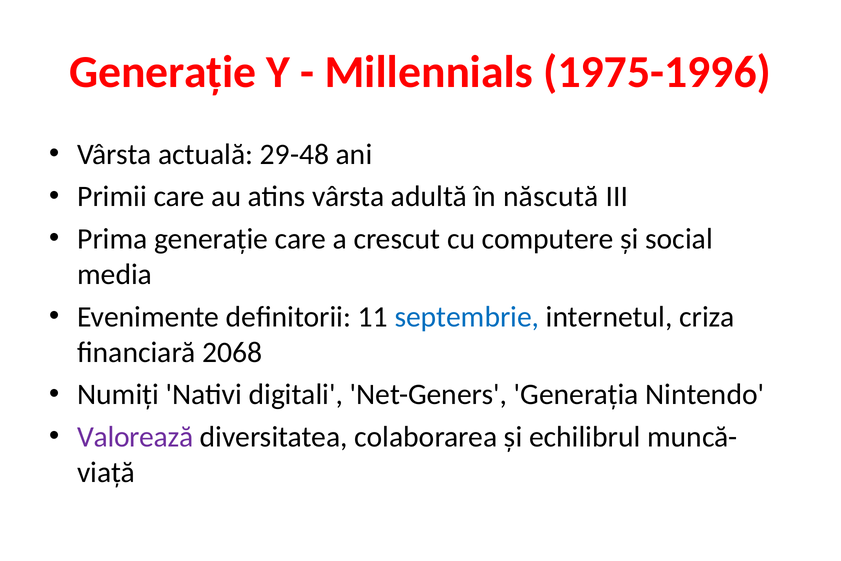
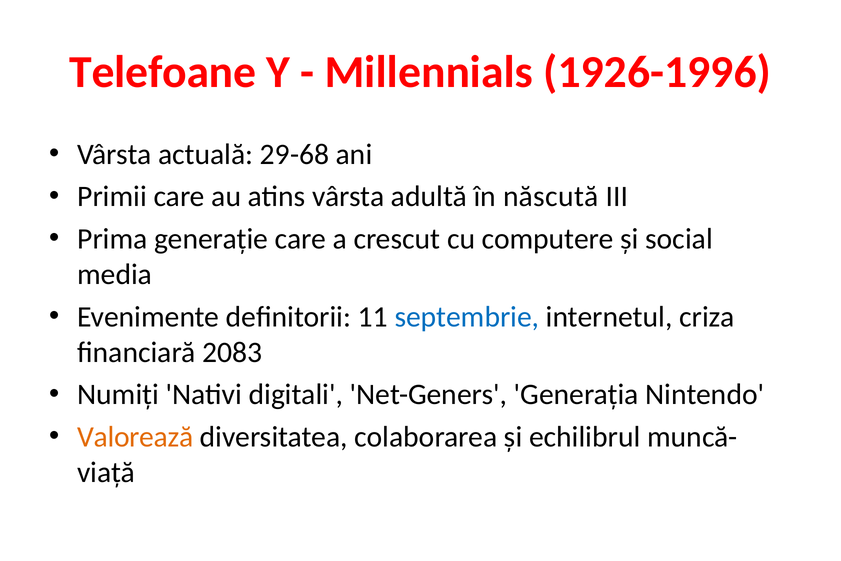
Generație: Generație -> Telefoane (163, 72)
1975-1996: 1975-1996 -> 1926-1996 (657, 72)
29-48: 29-48 -> 29-68 (295, 154)
2068: 2068 -> 2083 (232, 352)
Valorează colour: purple -> orange (135, 437)
